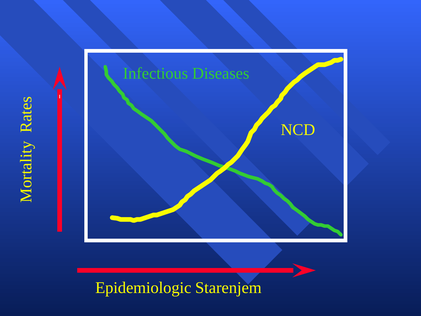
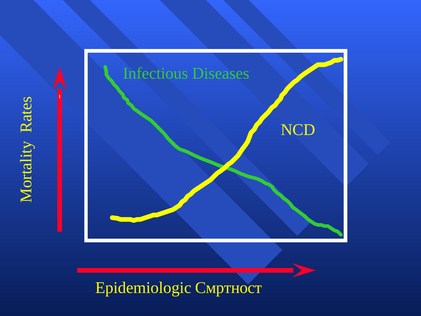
Starenjem: Starenjem -> Смртност (228, 287)
